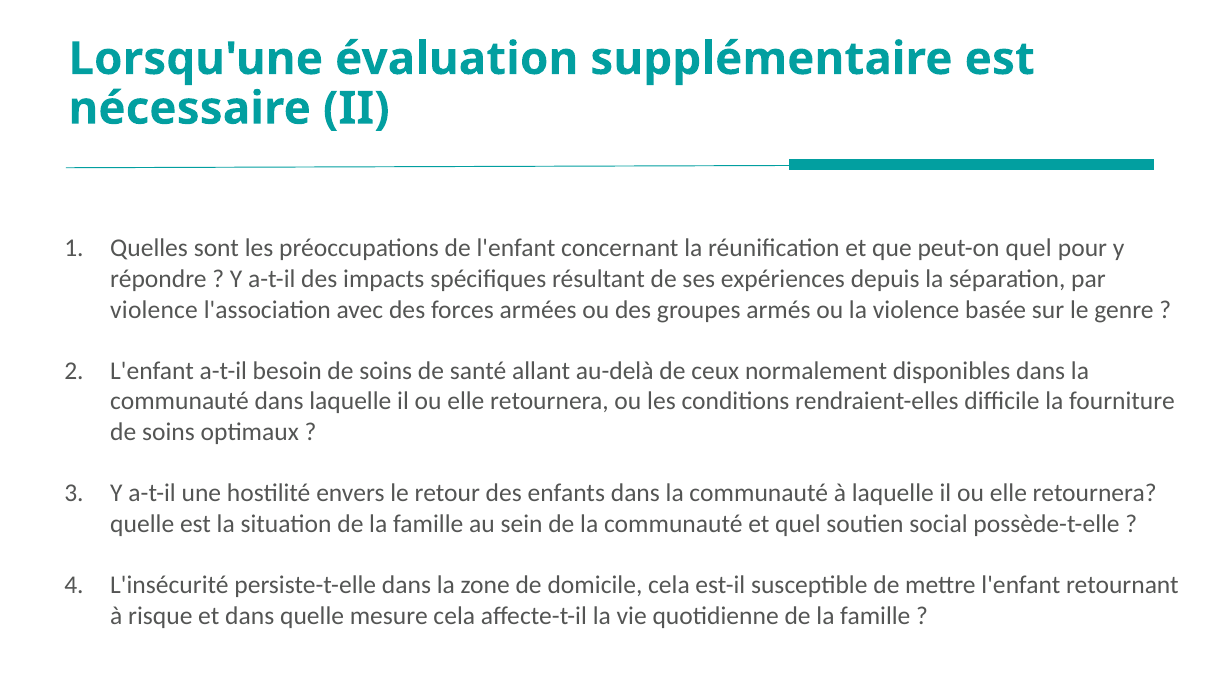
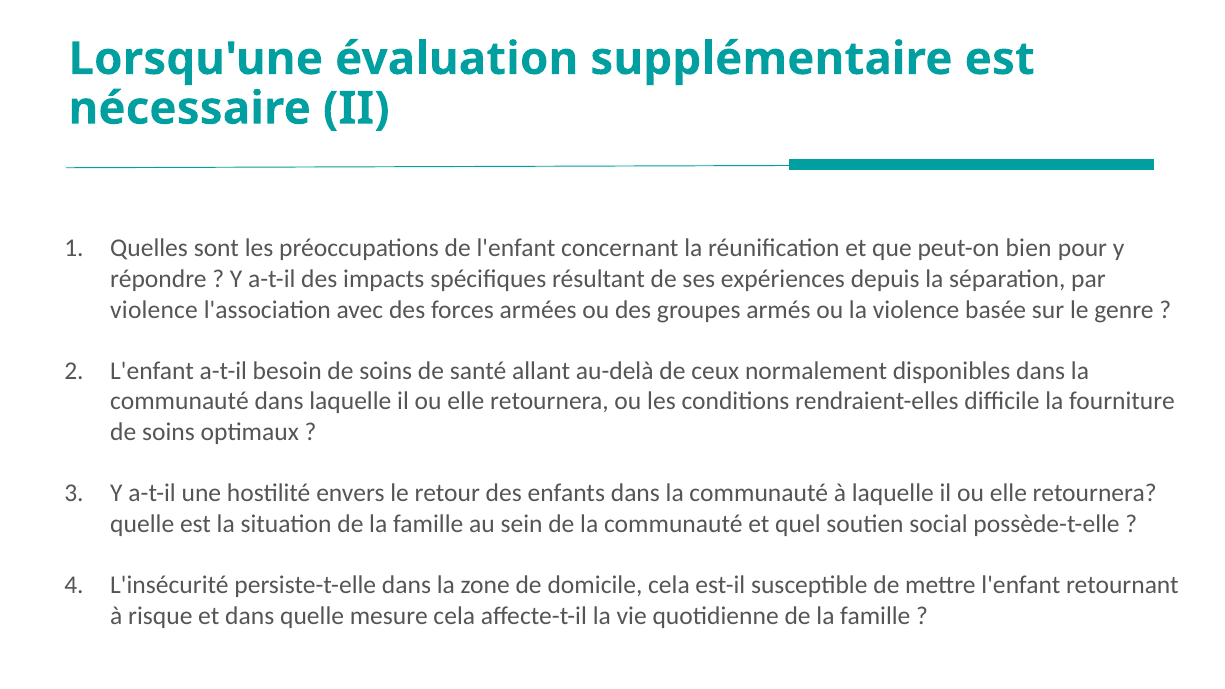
peut-on quel: quel -> bien (1029, 248)
